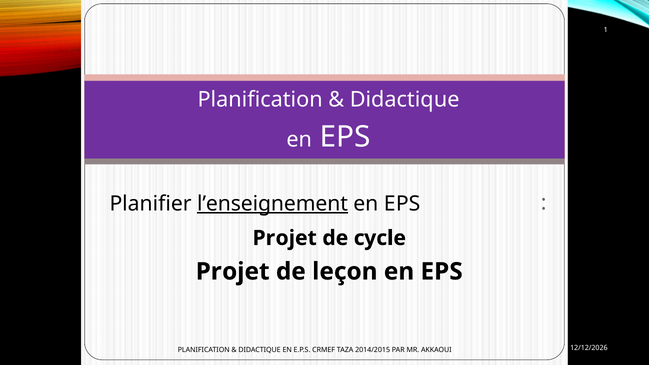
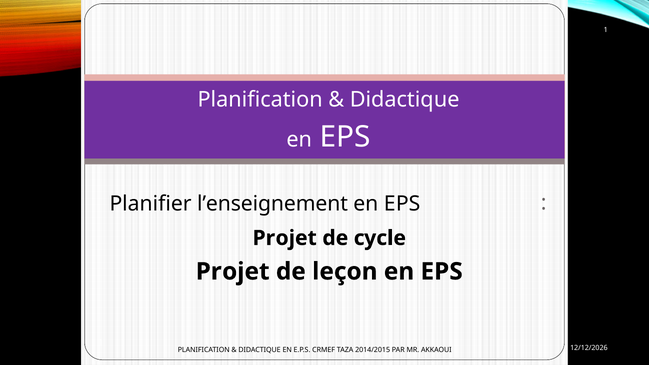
l’enseignement underline: present -> none (272, 204)
